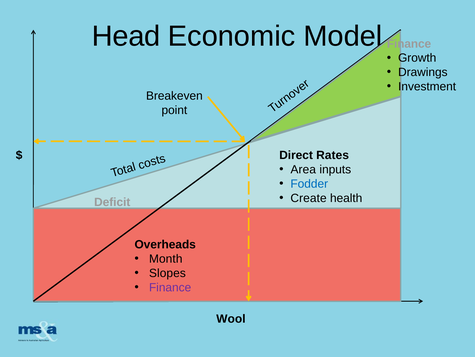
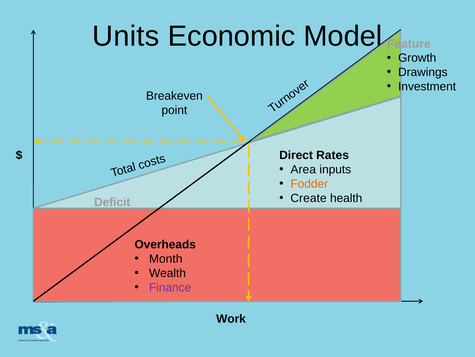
Head: Head -> Units (126, 36)
Finance: Finance -> Feature (409, 44)
Fodder colour: blue -> orange (309, 184)
Slopes: Slopes -> Wealth (167, 273)
Wool: Wool -> Work (231, 318)
